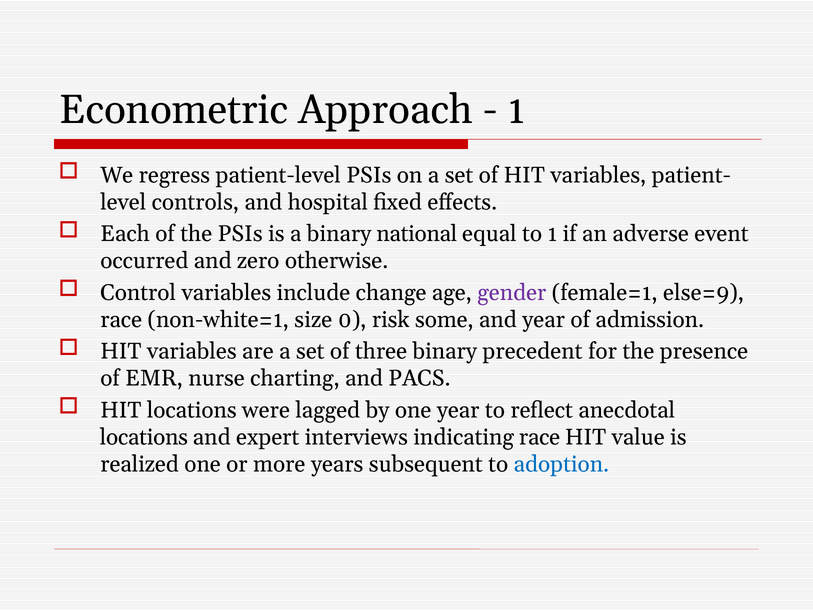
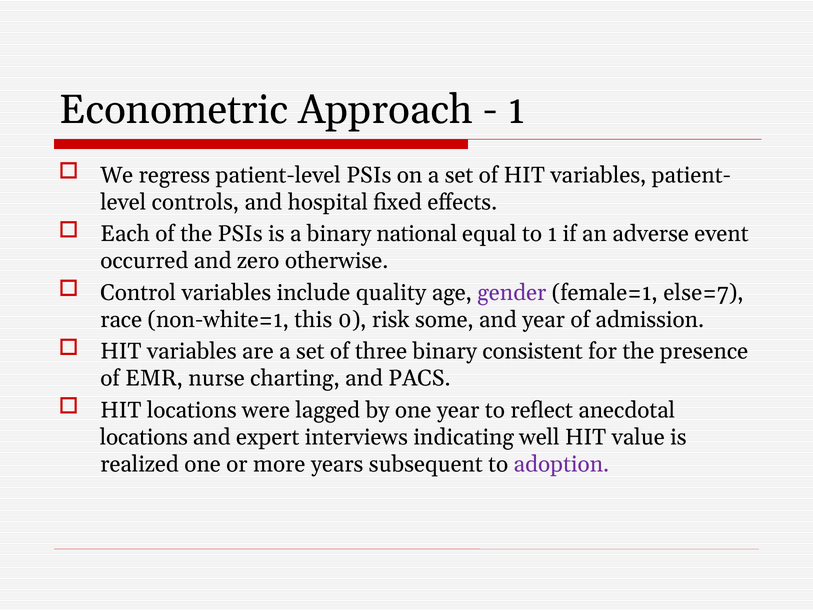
change: change -> quality (391, 292)
else=9: else=9 -> else=7 (704, 292)
size: size -> this (313, 320)
precedent: precedent -> consistent (533, 351)
indicating race: race -> well (539, 437)
adoption colour: blue -> purple (561, 464)
